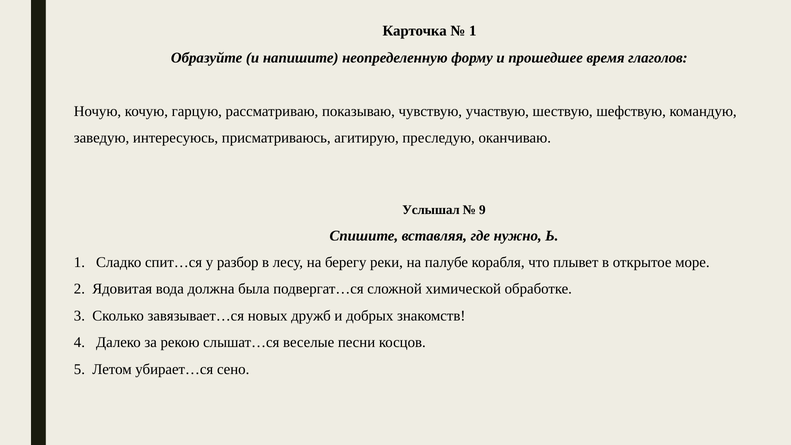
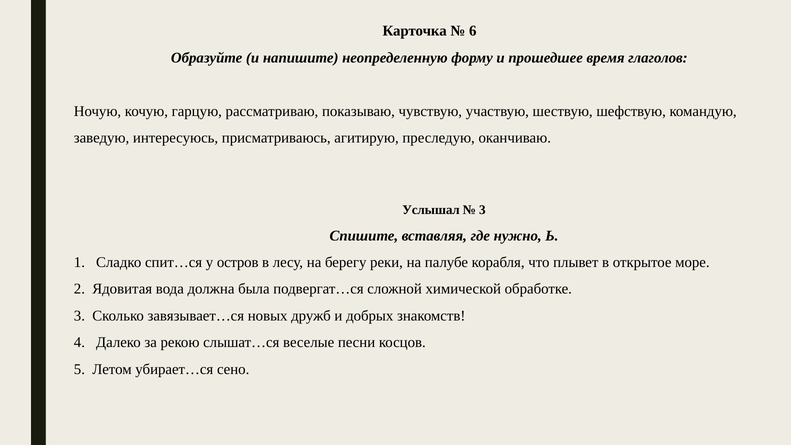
1: 1 -> 6 (473, 31)
9: 9 -> 3 (482, 210)
разбор: разбор -> остров (238, 262)
